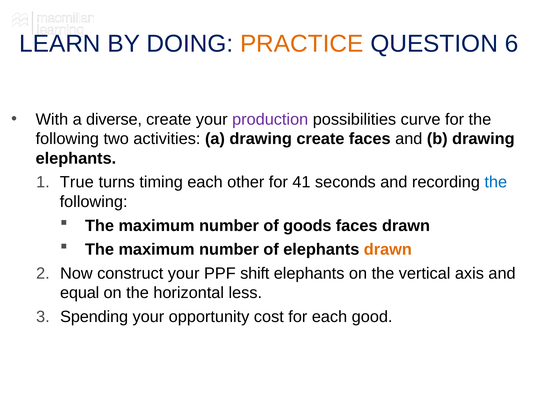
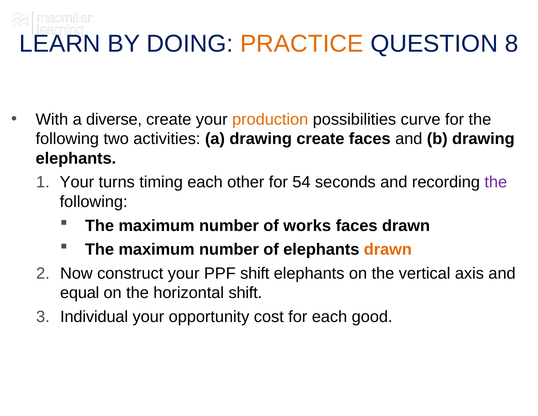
6: 6 -> 8 (512, 44)
production colour: purple -> orange (270, 119)
True: True -> Your (77, 182)
41: 41 -> 54 (301, 182)
the colour: blue -> purple (496, 182)
goods: goods -> works (307, 226)
horizontal less: less -> shift (245, 293)
Spending: Spending -> Individual (94, 316)
